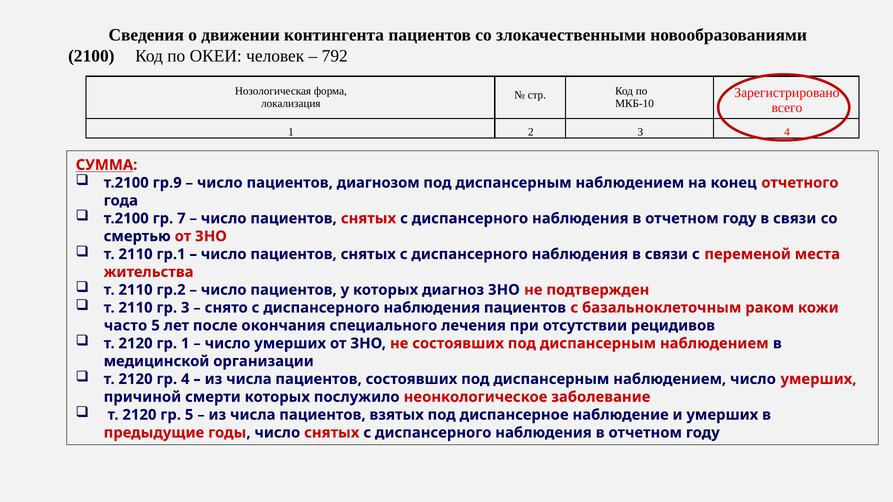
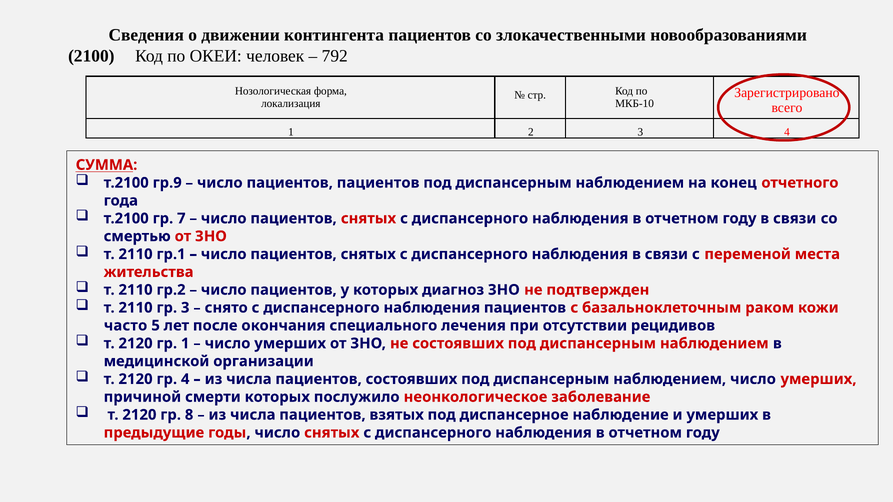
пациентов диагнозом: диагнозом -> пациентов (378, 183)
гр 5: 5 -> 8 (189, 415)
